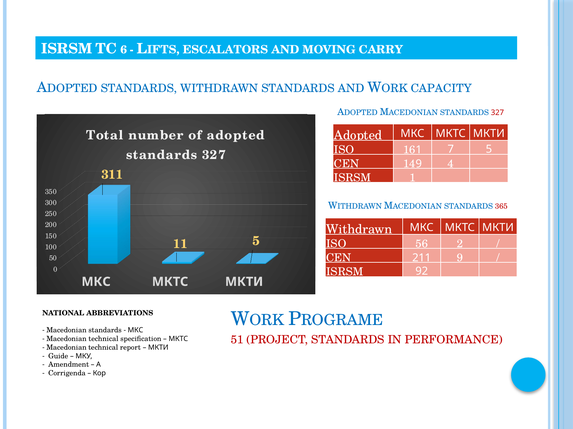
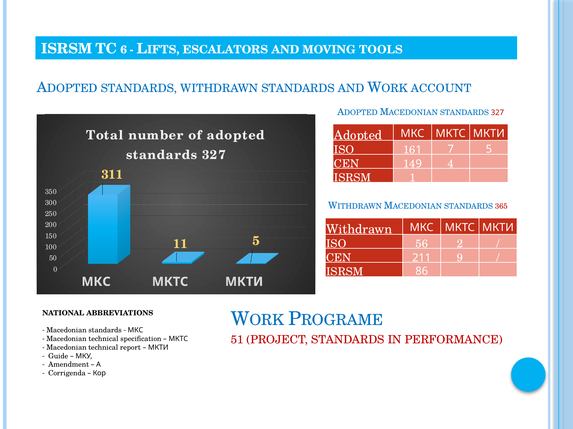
CARRY: CARRY -> TOOLS (381, 50)
CAPACITY: CAPACITY -> ACCOUNT (441, 89)
92: 92 -> 86 (422, 271)
